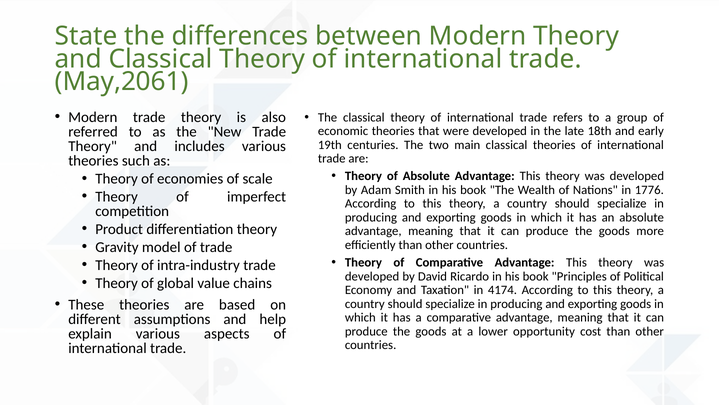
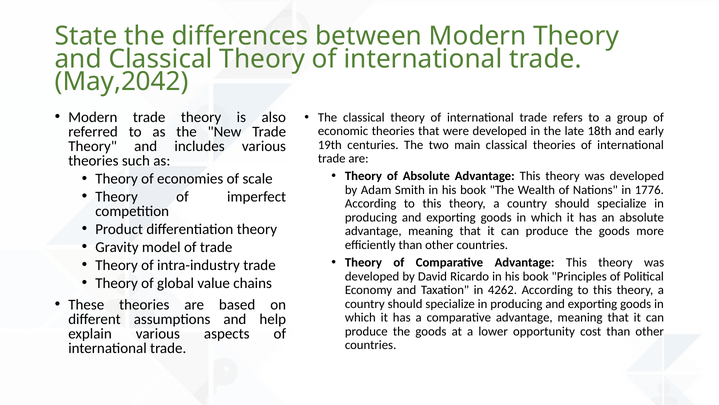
May,2061: May,2061 -> May,2042 (122, 81)
4174: 4174 -> 4262 (502, 290)
